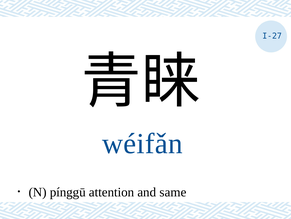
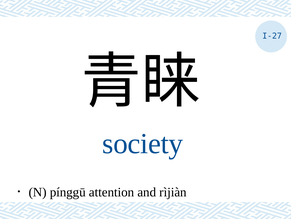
wéifǎn: wéifǎn -> society (143, 143)
same: same -> rìjiàn (173, 191)
